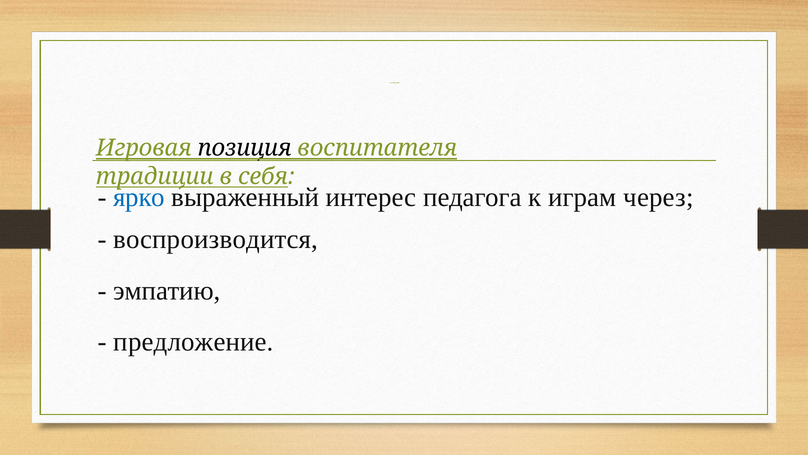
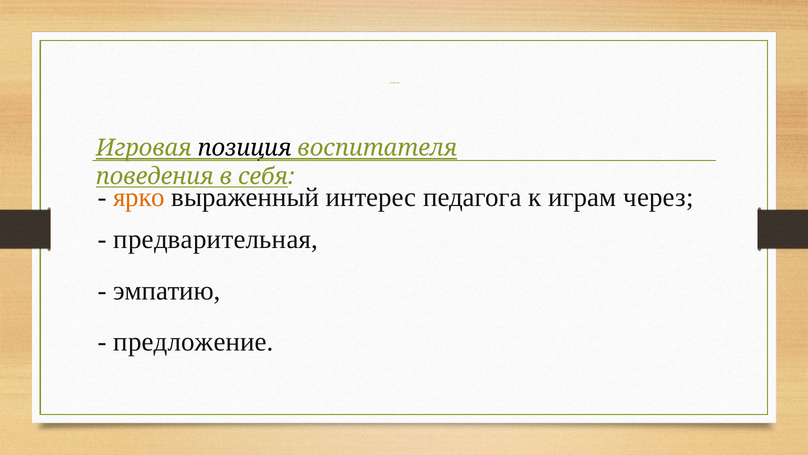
традиции: традиции -> поведения (155, 176)
ярко colour: blue -> orange (139, 197)
воспроизводится: воспроизводится -> предварительная (216, 239)
